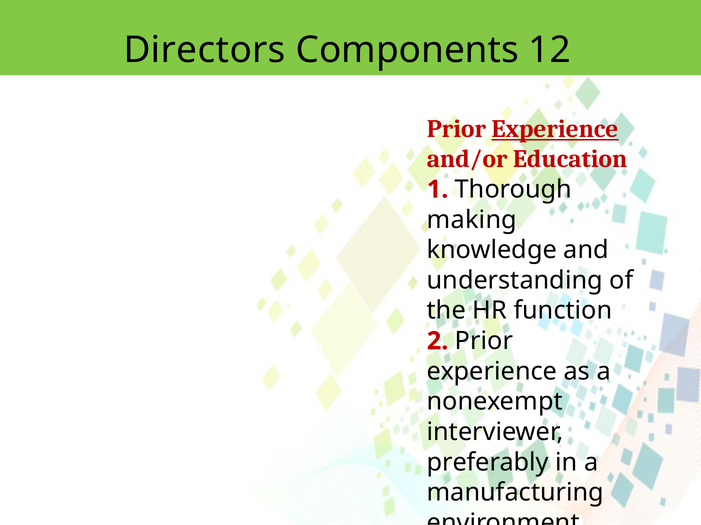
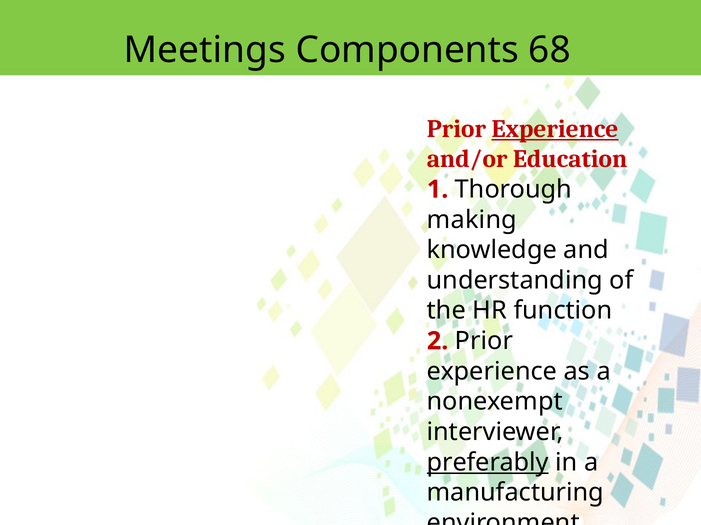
Directors: Directors -> Meetings (205, 50)
12: 12 -> 68 (550, 50)
preferably underline: none -> present (488, 463)
